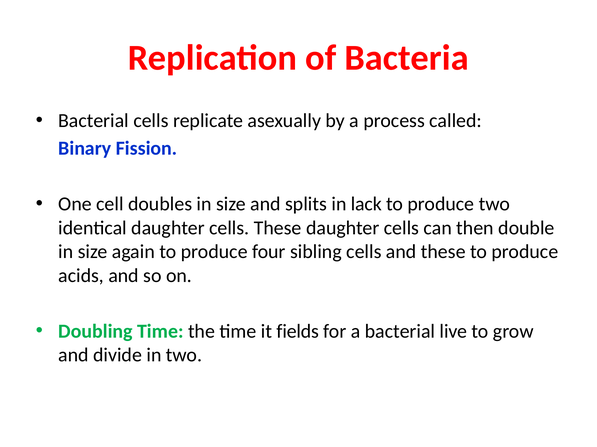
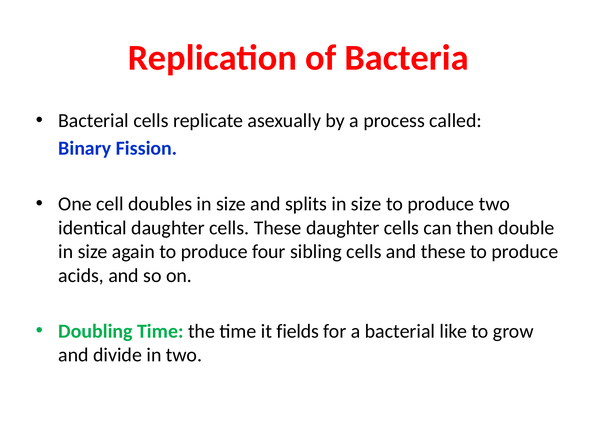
splits in lack: lack -> size (366, 204)
live: live -> like (453, 332)
